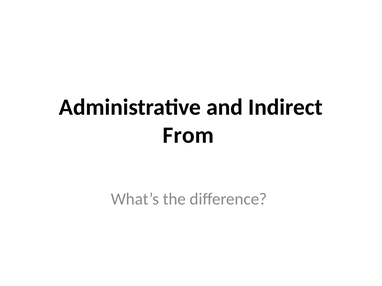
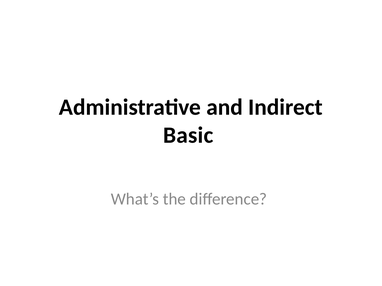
From: From -> Basic (188, 135)
